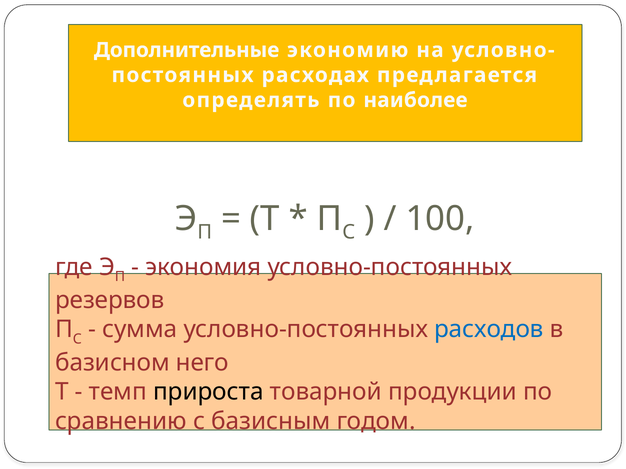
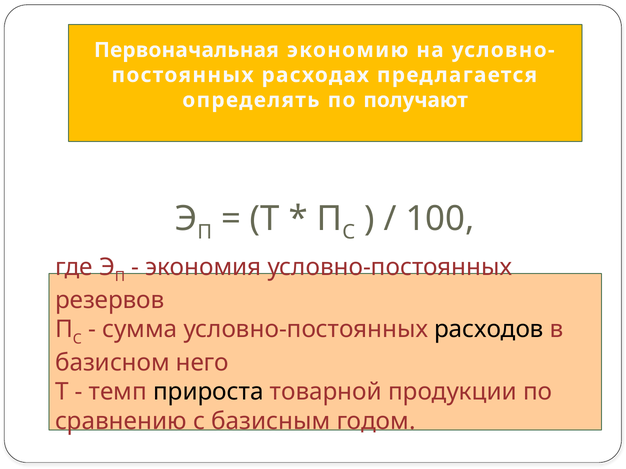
Дополнительные: Дополнительные -> Первоначальная (186, 50)
наиболее: наиболее -> получают (416, 100)
расходов colour: blue -> black (489, 330)
